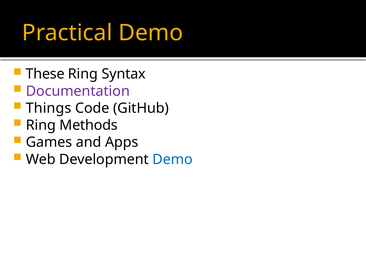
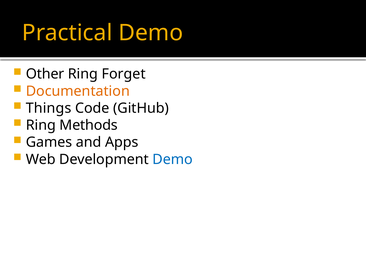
These: These -> Other (45, 74)
Syntax: Syntax -> Forget (124, 74)
Documentation colour: purple -> orange (78, 91)
